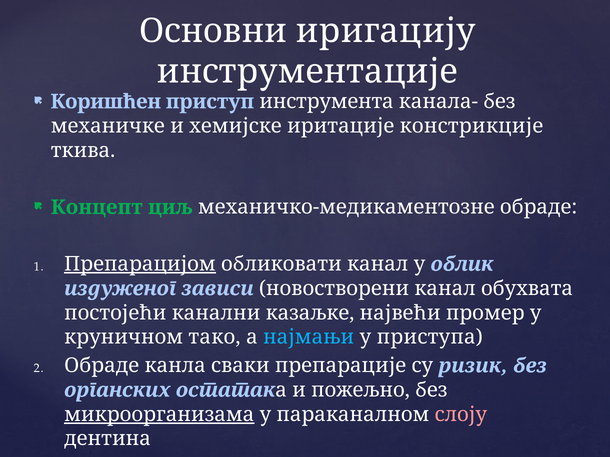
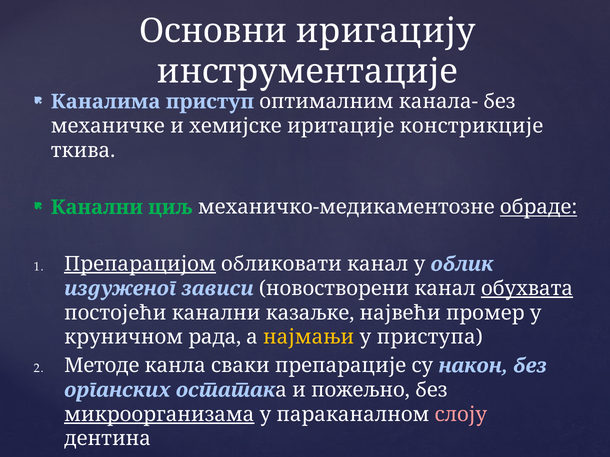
Коришћен: Коришћен -> Каналима (106, 102)
инструмента: инструмента -> оптималним (326, 102)
Концепт: Концепт -> Канални (97, 207)
обраде underline: none -> present (539, 207)
обухвата underline: none -> present (527, 289)
тако: тако -> рада (215, 338)
најмањи colour: light blue -> yellow (309, 338)
Обраде: Обраде -> Методе (102, 366)
ризик: ризик -> након (473, 366)
